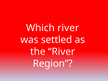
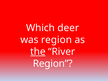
Which river: river -> deer (68, 28)
was settled: settled -> region (56, 40)
the underline: none -> present (38, 52)
